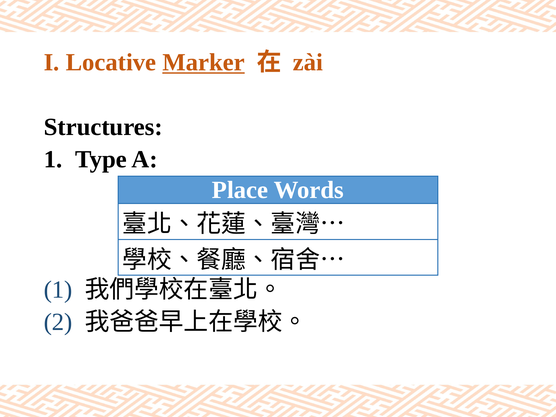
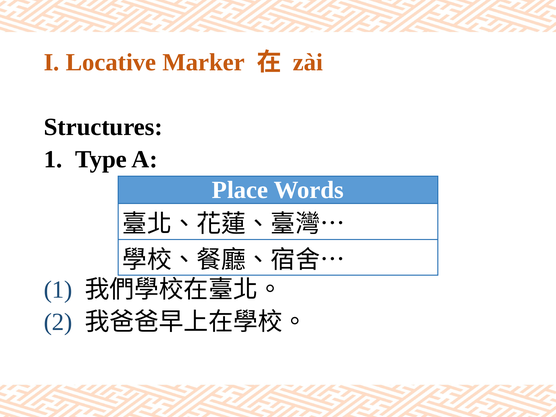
Marker underline: present -> none (204, 62)
